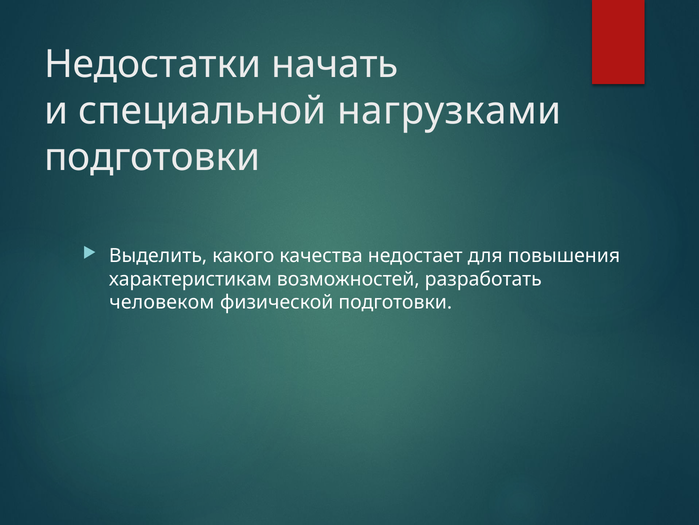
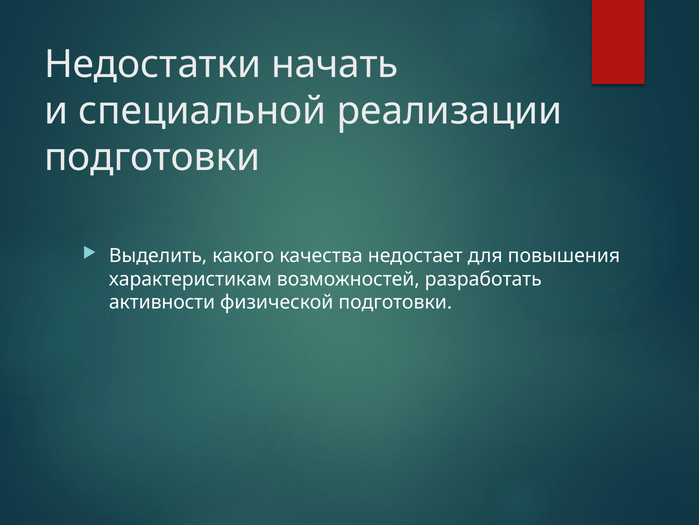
нагрузками: нагрузками -> реализации (450, 111)
человеком: человеком -> активности (162, 302)
